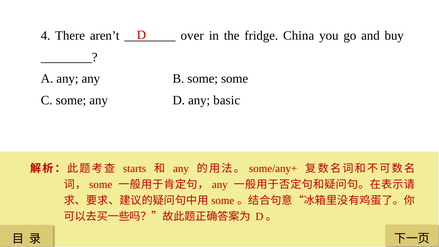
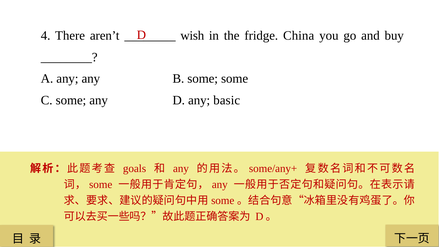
over: over -> wish (192, 36)
starts: starts -> goals (135, 168)
